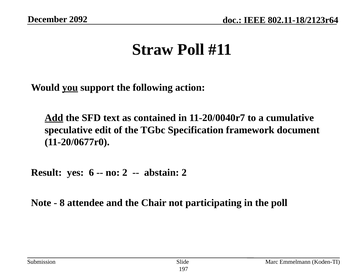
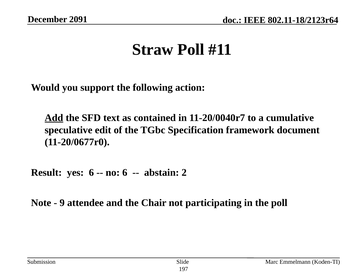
2092: 2092 -> 2091 (78, 19)
you underline: present -> none (70, 87)
no 2: 2 -> 6 (125, 172)
8: 8 -> 9 (62, 203)
